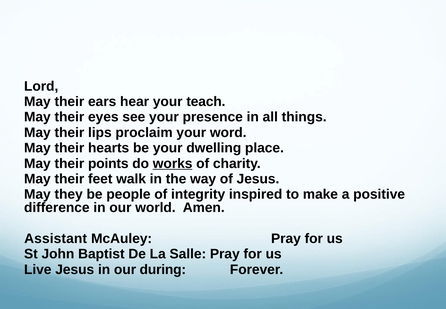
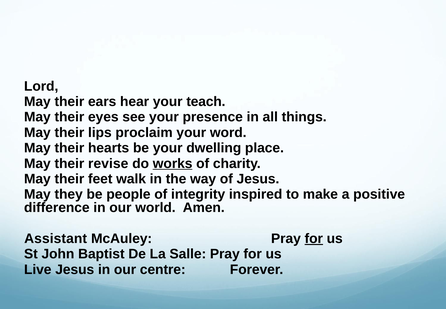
points: points -> revise (108, 163)
for underline: none -> present (314, 238)
during: during -> centre (163, 269)
